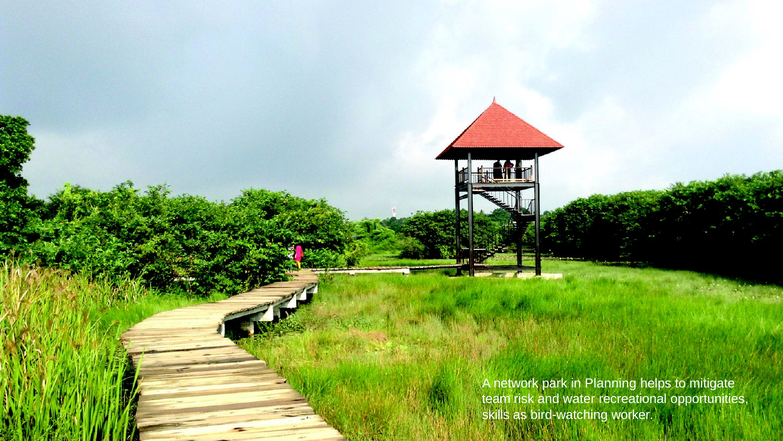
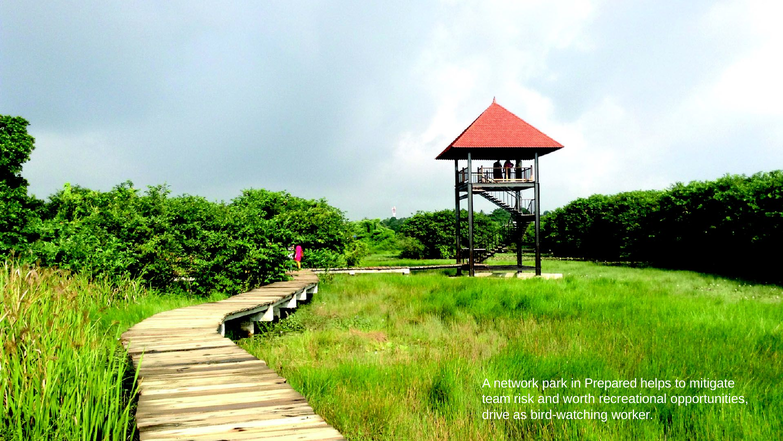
Planning: Planning -> Prepared (611, 383)
water: water -> worth (579, 399)
skills: skills -> drive (496, 414)
